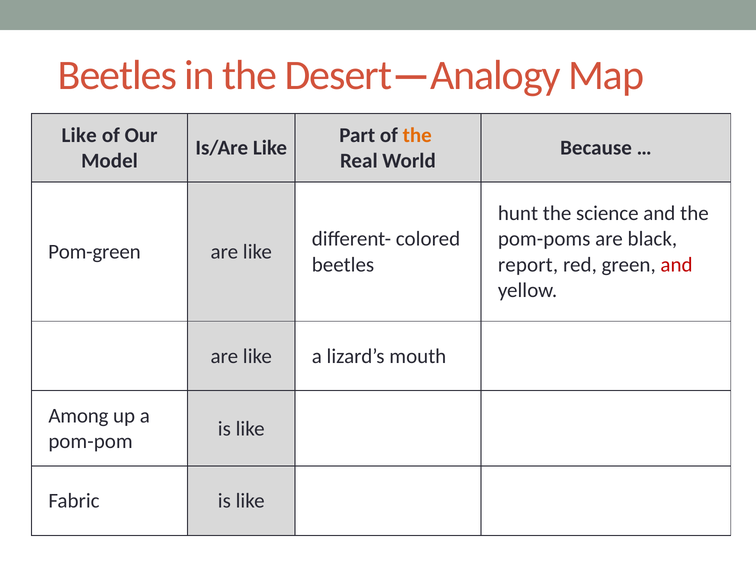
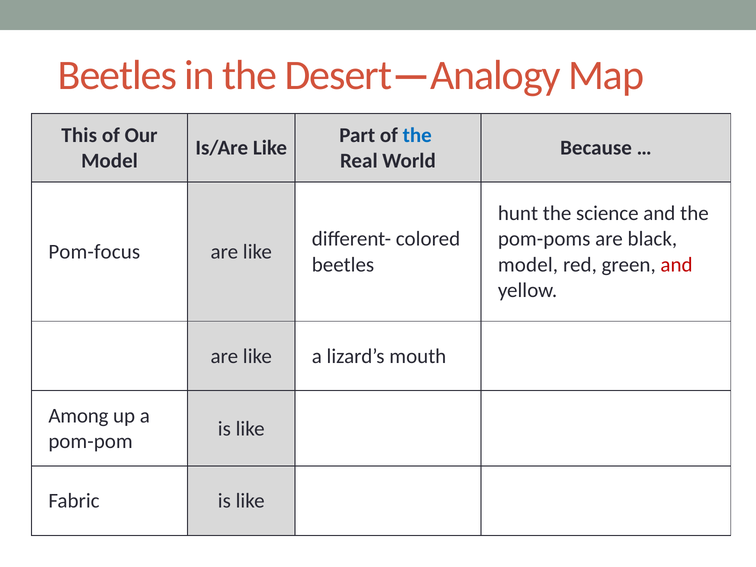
Like: Like -> This (79, 135)
the colour: orange -> blue (417, 135)
Pom-green: Pom-green -> Pom-focus (94, 252)
report: report -> model (528, 265)
